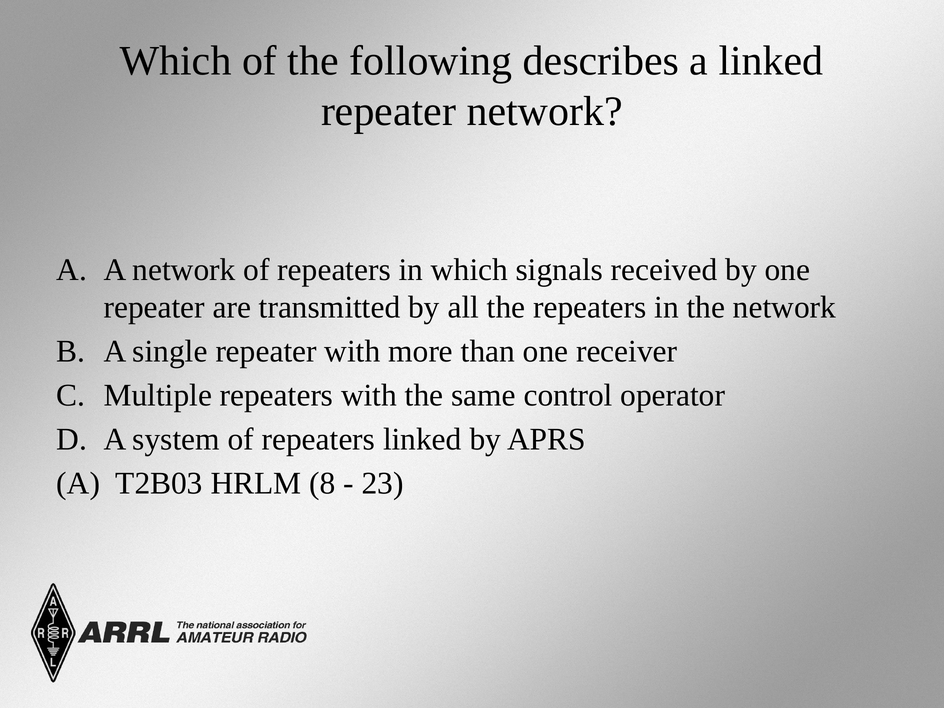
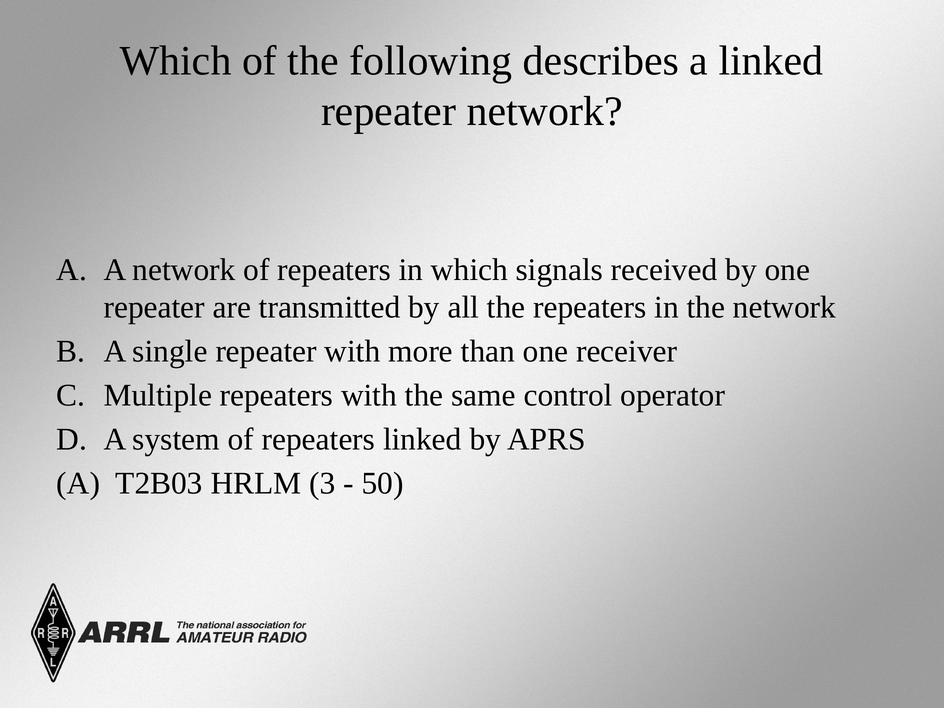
8: 8 -> 3 (322, 484)
23: 23 -> 50 (383, 484)
